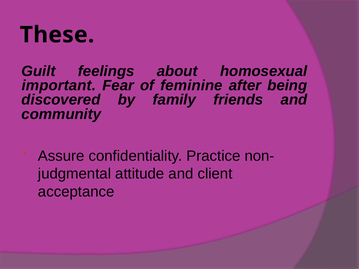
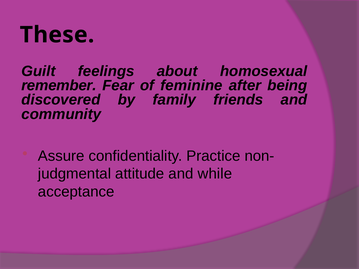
important: important -> remember (59, 86)
client: client -> while (215, 174)
